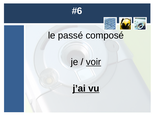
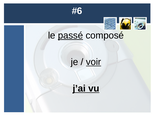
passé underline: none -> present (70, 35)
